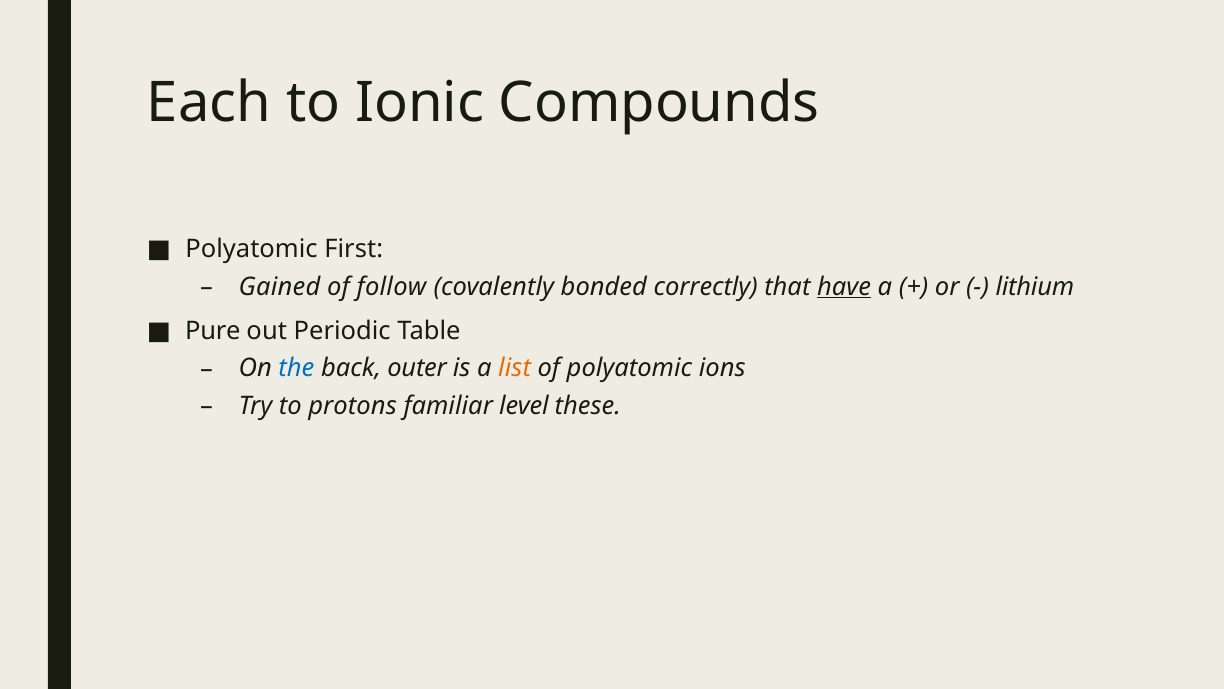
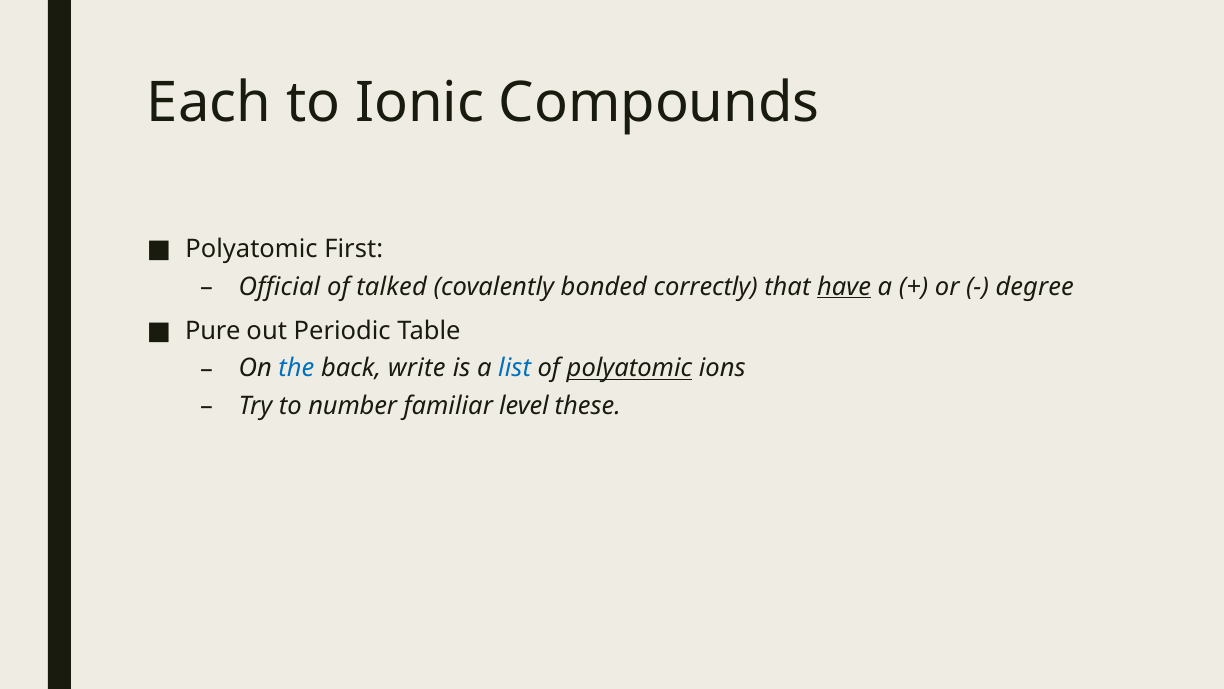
Gained: Gained -> Official (280, 286)
follow: follow -> talked (392, 286)
lithium: lithium -> degree (1035, 286)
outer: outer -> write (417, 368)
list colour: orange -> blue (515, 368)
polyatomic underline: none -> present (629, 368)
protons: protons -> number (353, 406)
